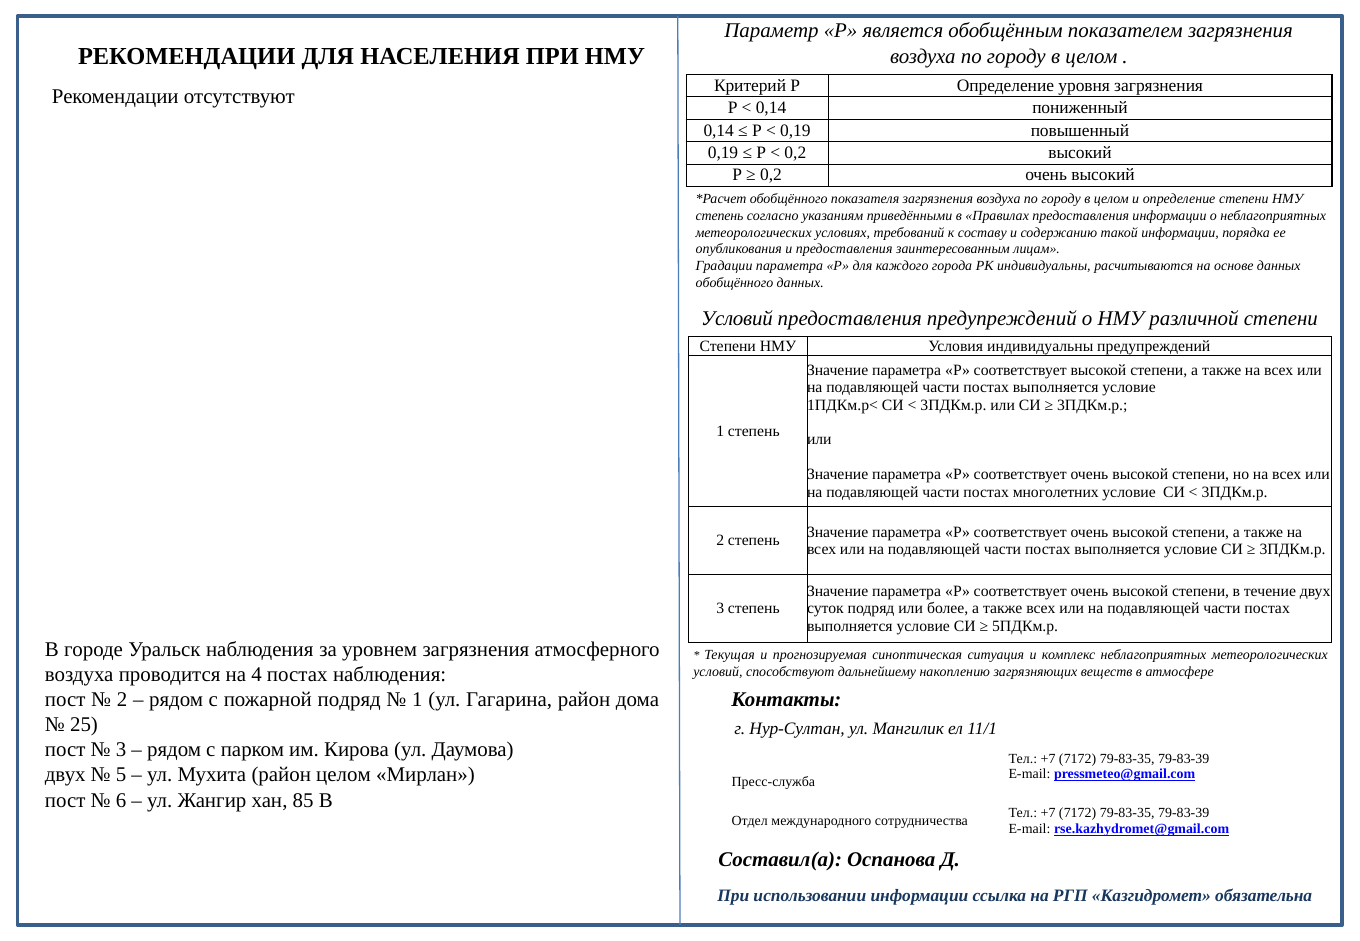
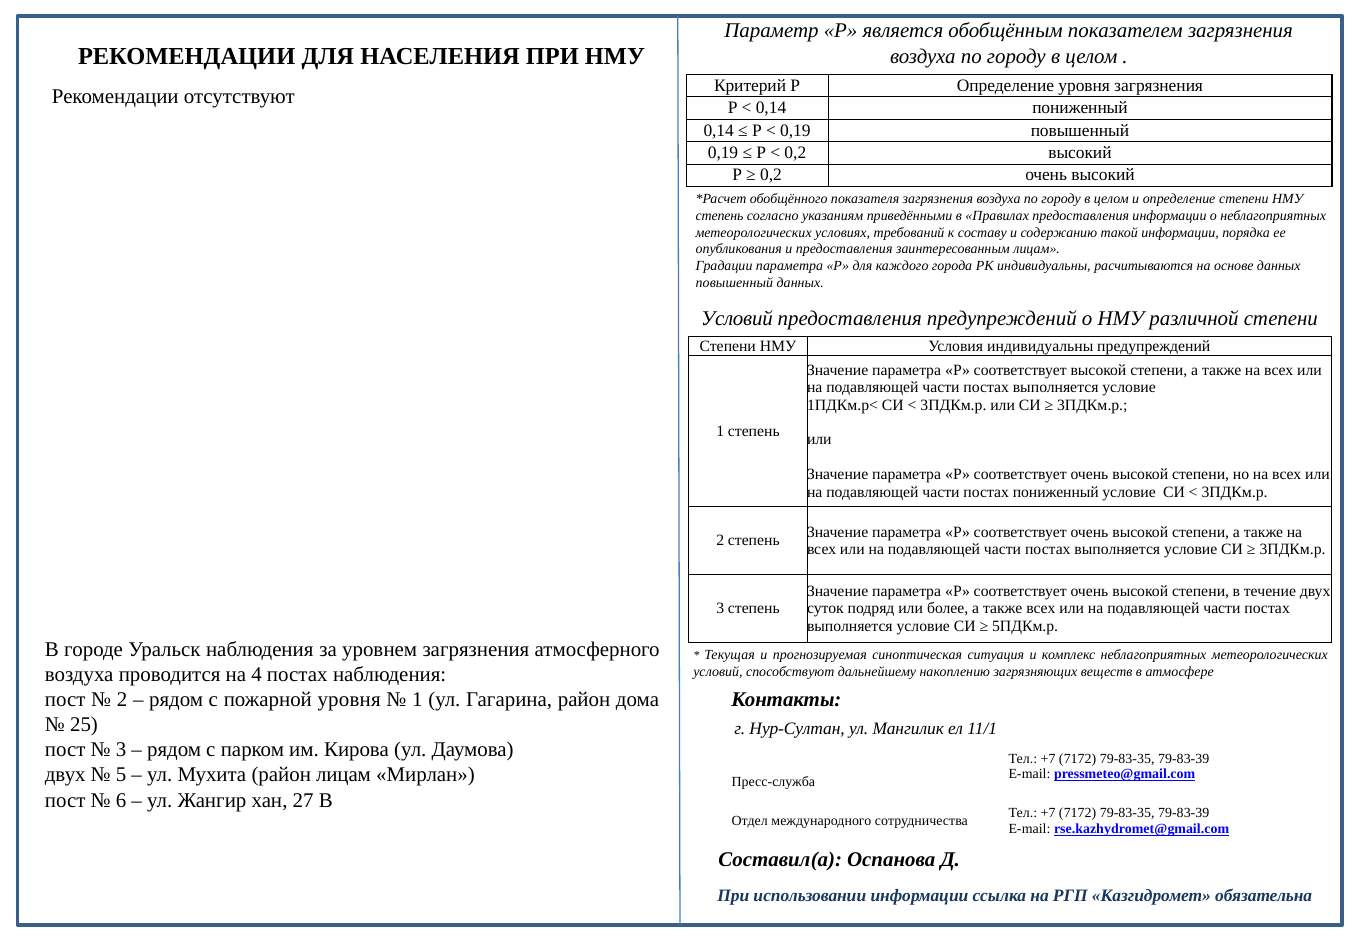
обобщённого: обобщённого -> повышенный (734, 283)
постах многолетних: многолетних -> пониженный (1056, 492)
пожарной подряд: подряд -> уровня (349, 700)
район целом: целом -> лицам (344, 775)
85: 85 -> 27 (303, 801)
